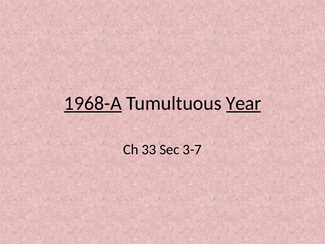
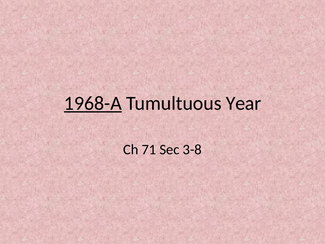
Year underline: present -> none (243, 103)
33: 33 -> 71 (149, 149)
3-7: 3-7 -> 3-8 (192, 149)
